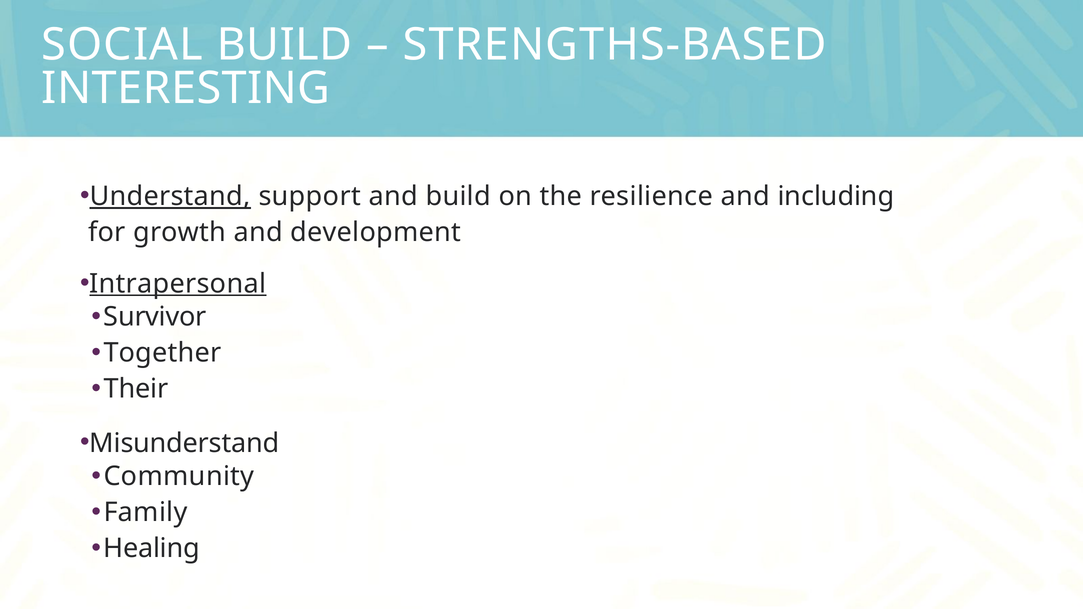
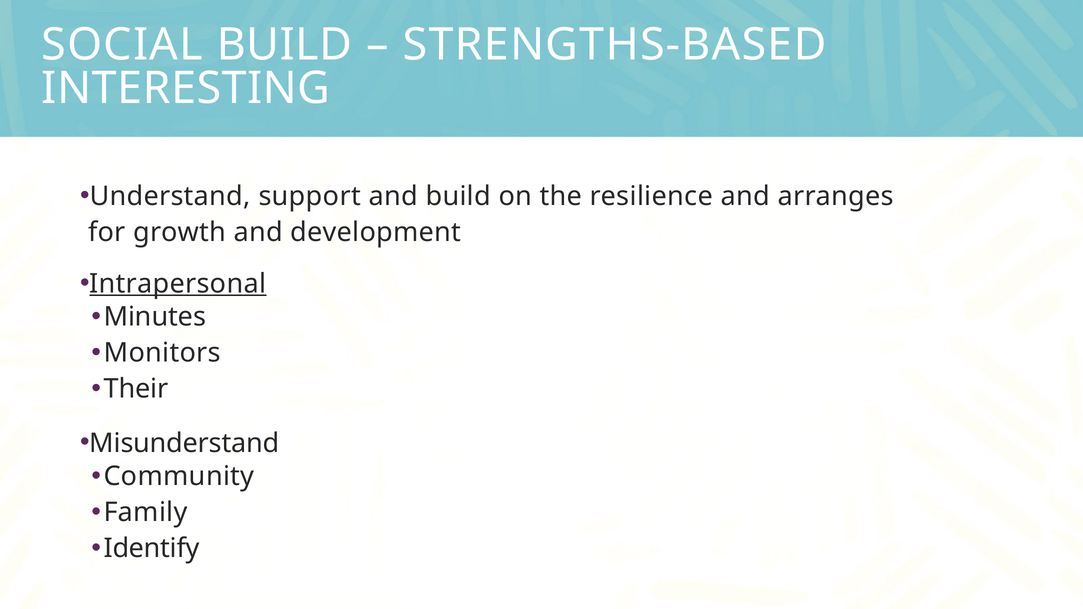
Understand underline: present -> none (170, 196)
including: including -> arranges (836, 196)
Survivor: Survivor -> Minutes (155, 317)
Together: Together -> Monitors (162, 353)
Healing: Healing -> Identify (152, 549)
